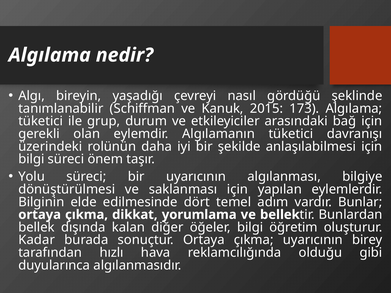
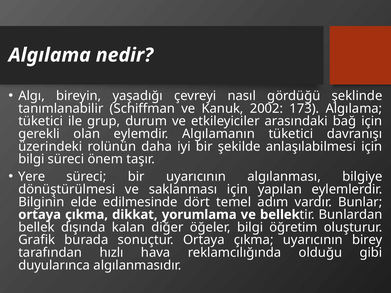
2015: 2015 -> 2002 (266, 109)
Yolu: Yolu -> Yere (32, 177)
Kadar: Kadar -> Grafik (37, 240)
